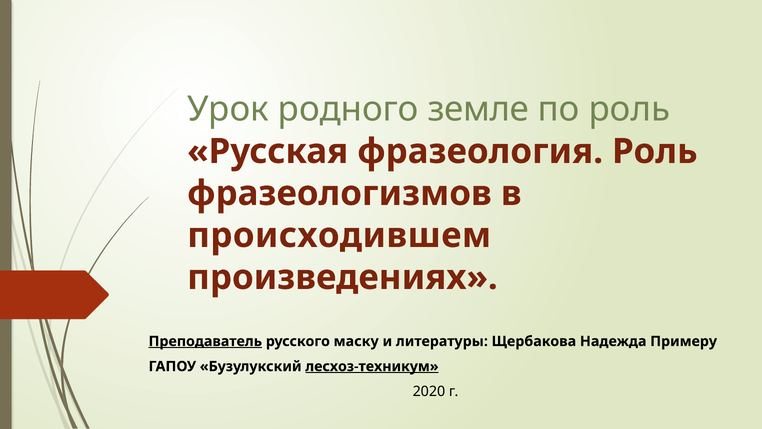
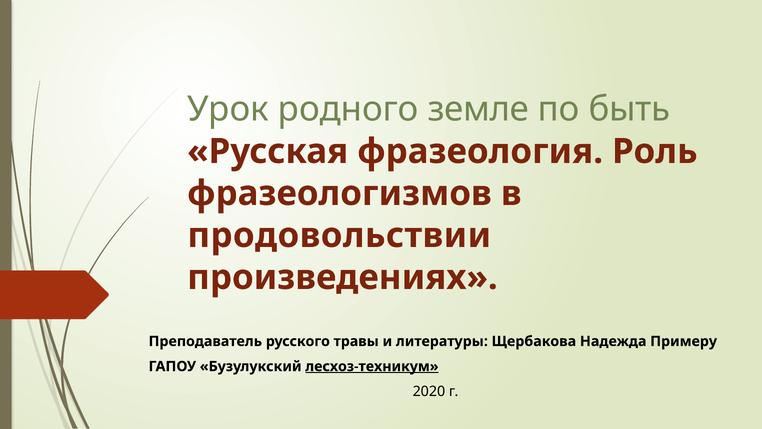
по роль: роль -> быть (630, 109)
происходившем: происходившем -> продовольствии (339, 235)
Преподаватель underline: present -> none (205, 341)
маску: маску -> травы (356, 341)
